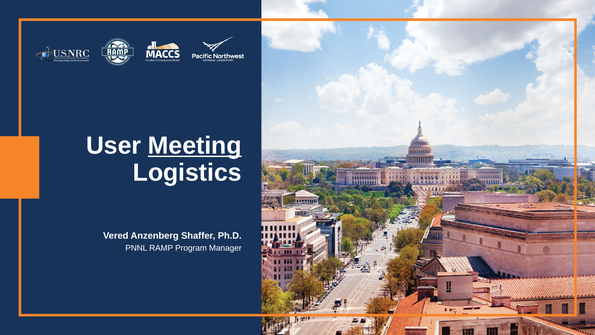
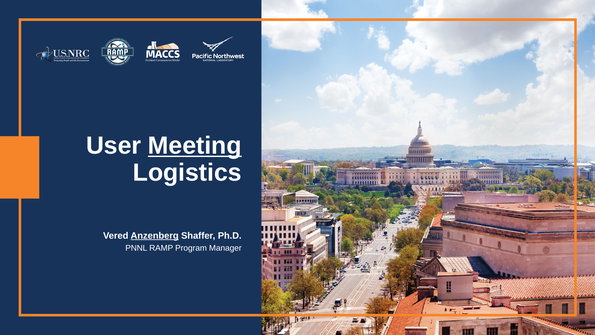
Anzenberg underline: none -> present (155, 236)
